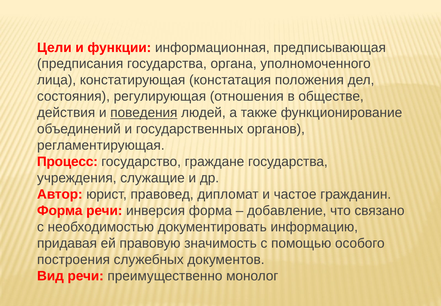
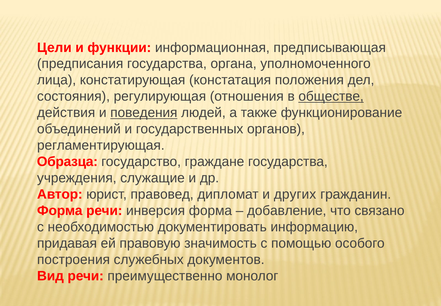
обществе underline: none -> present (331, 96)
Процесс: Процесс -> Образца (67, 161)
частое: частое -> других (295, 194)
